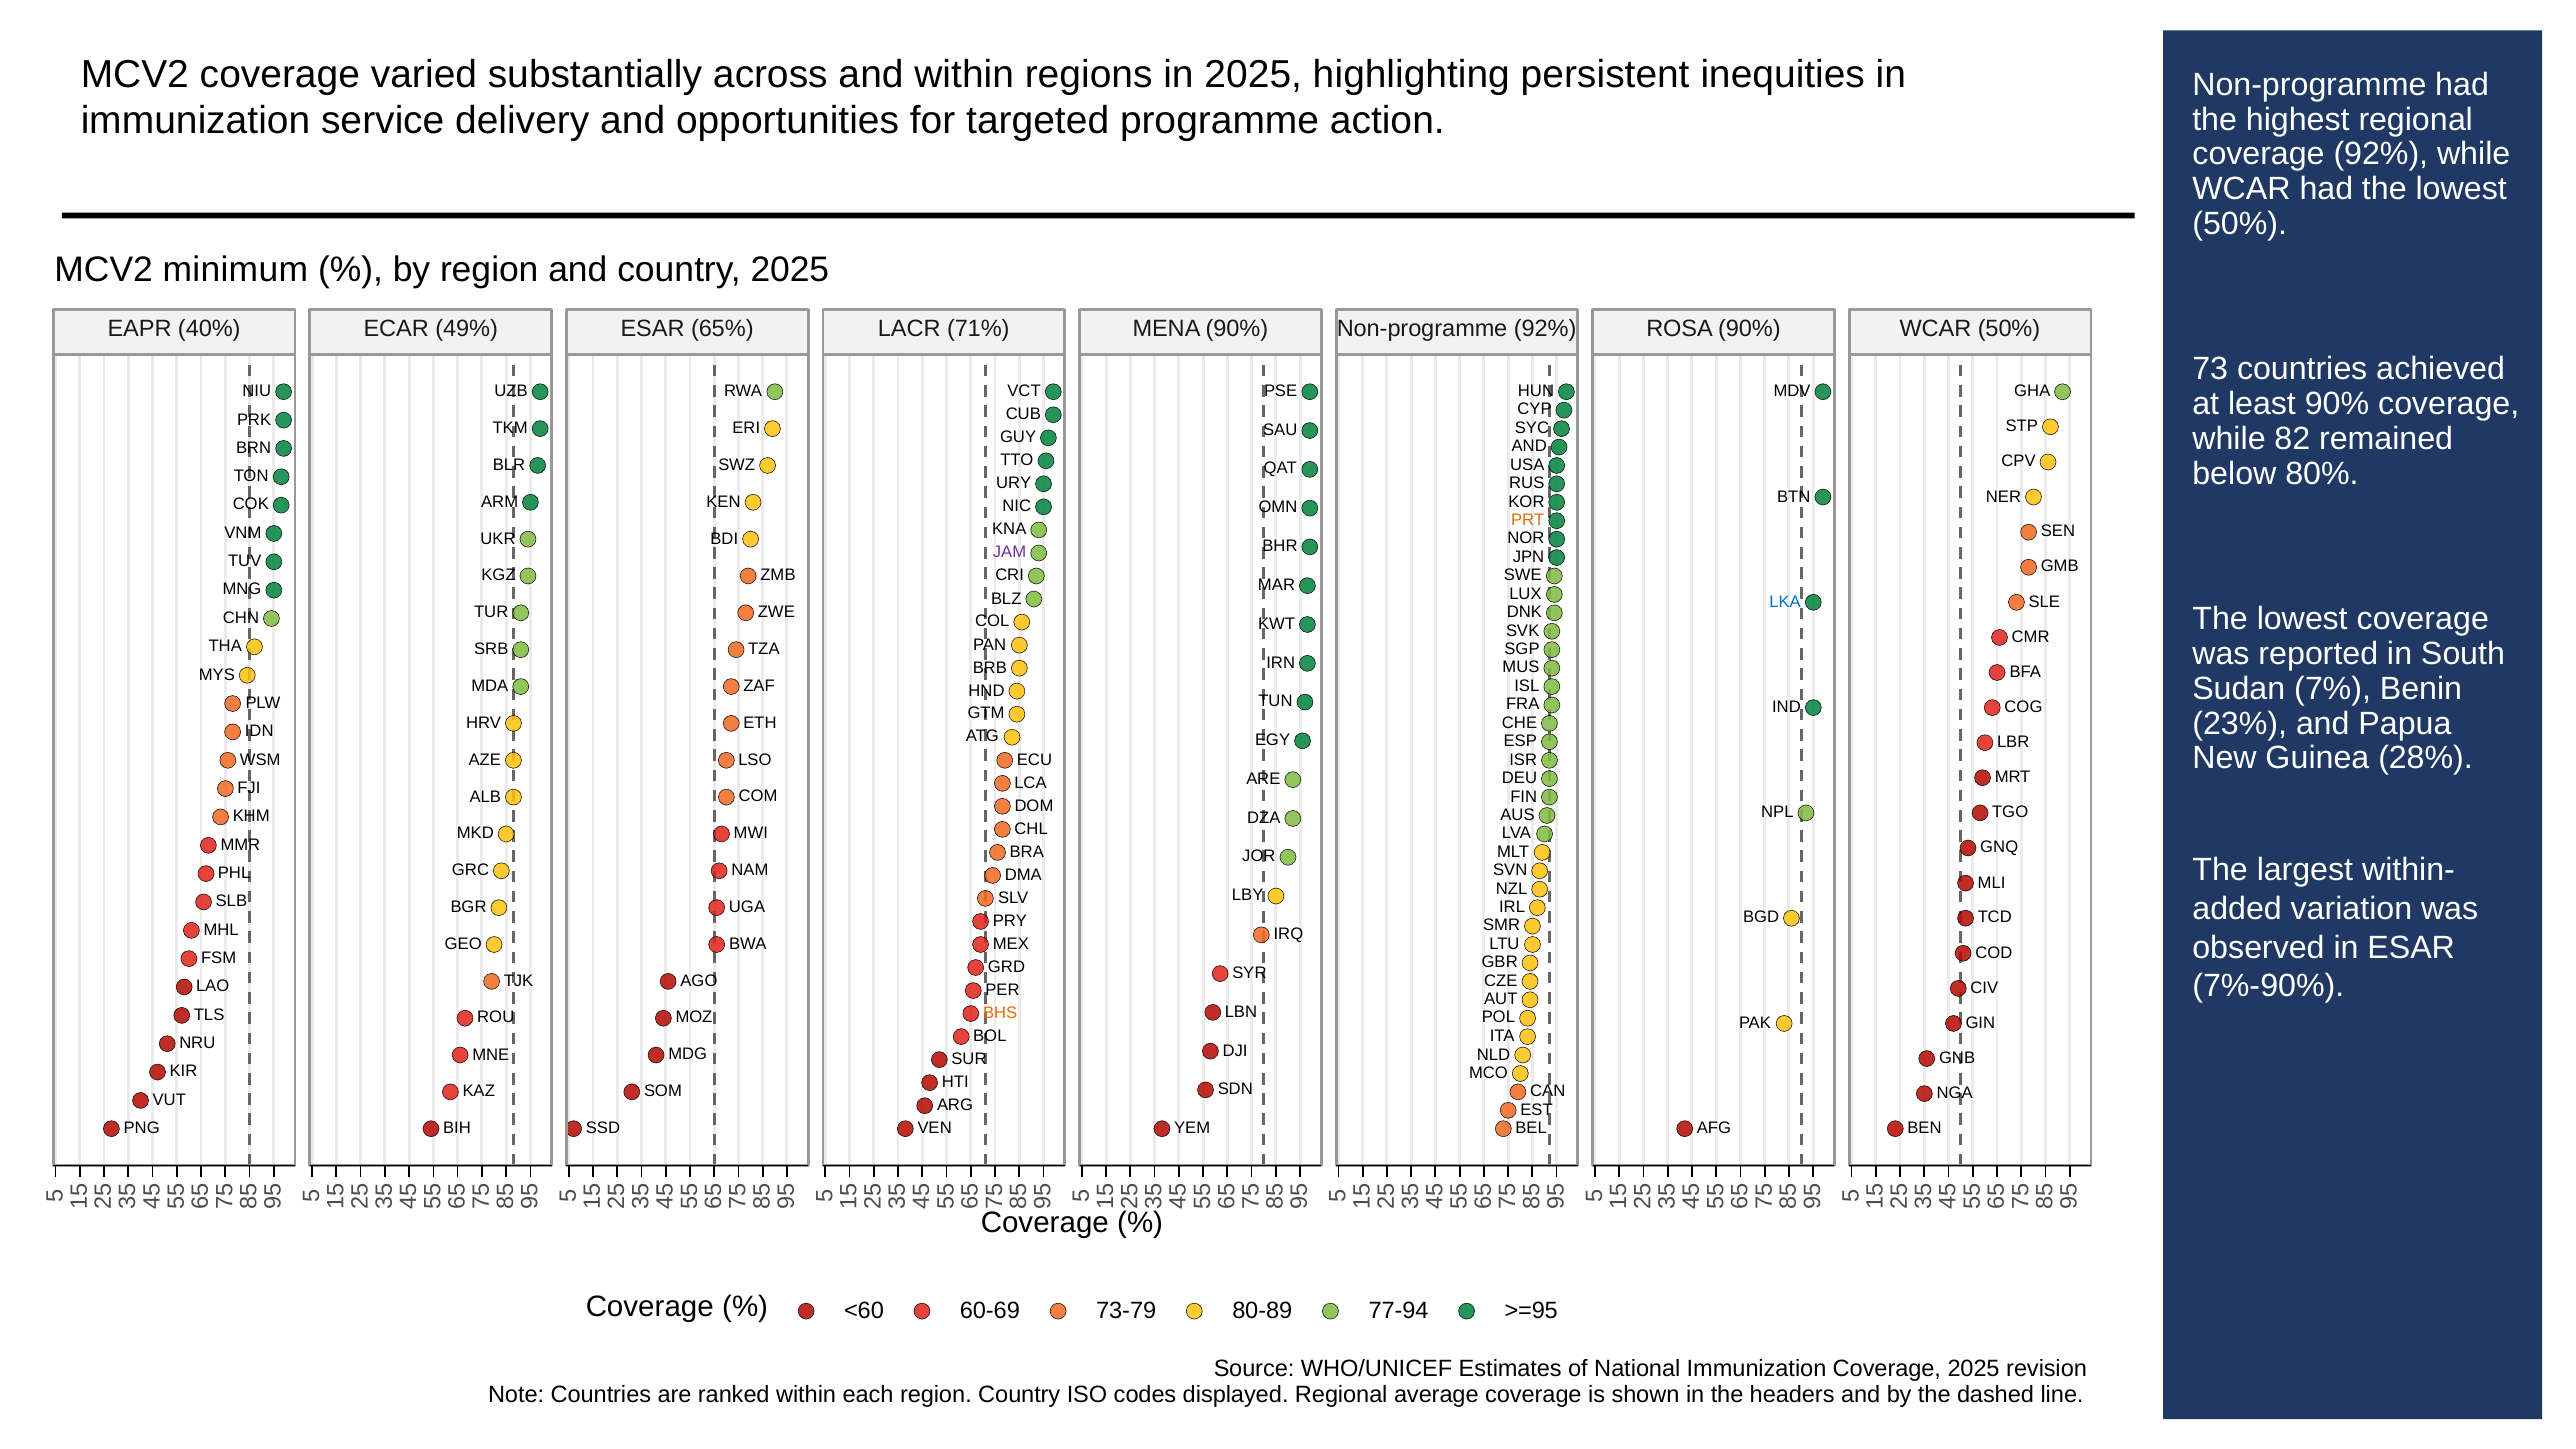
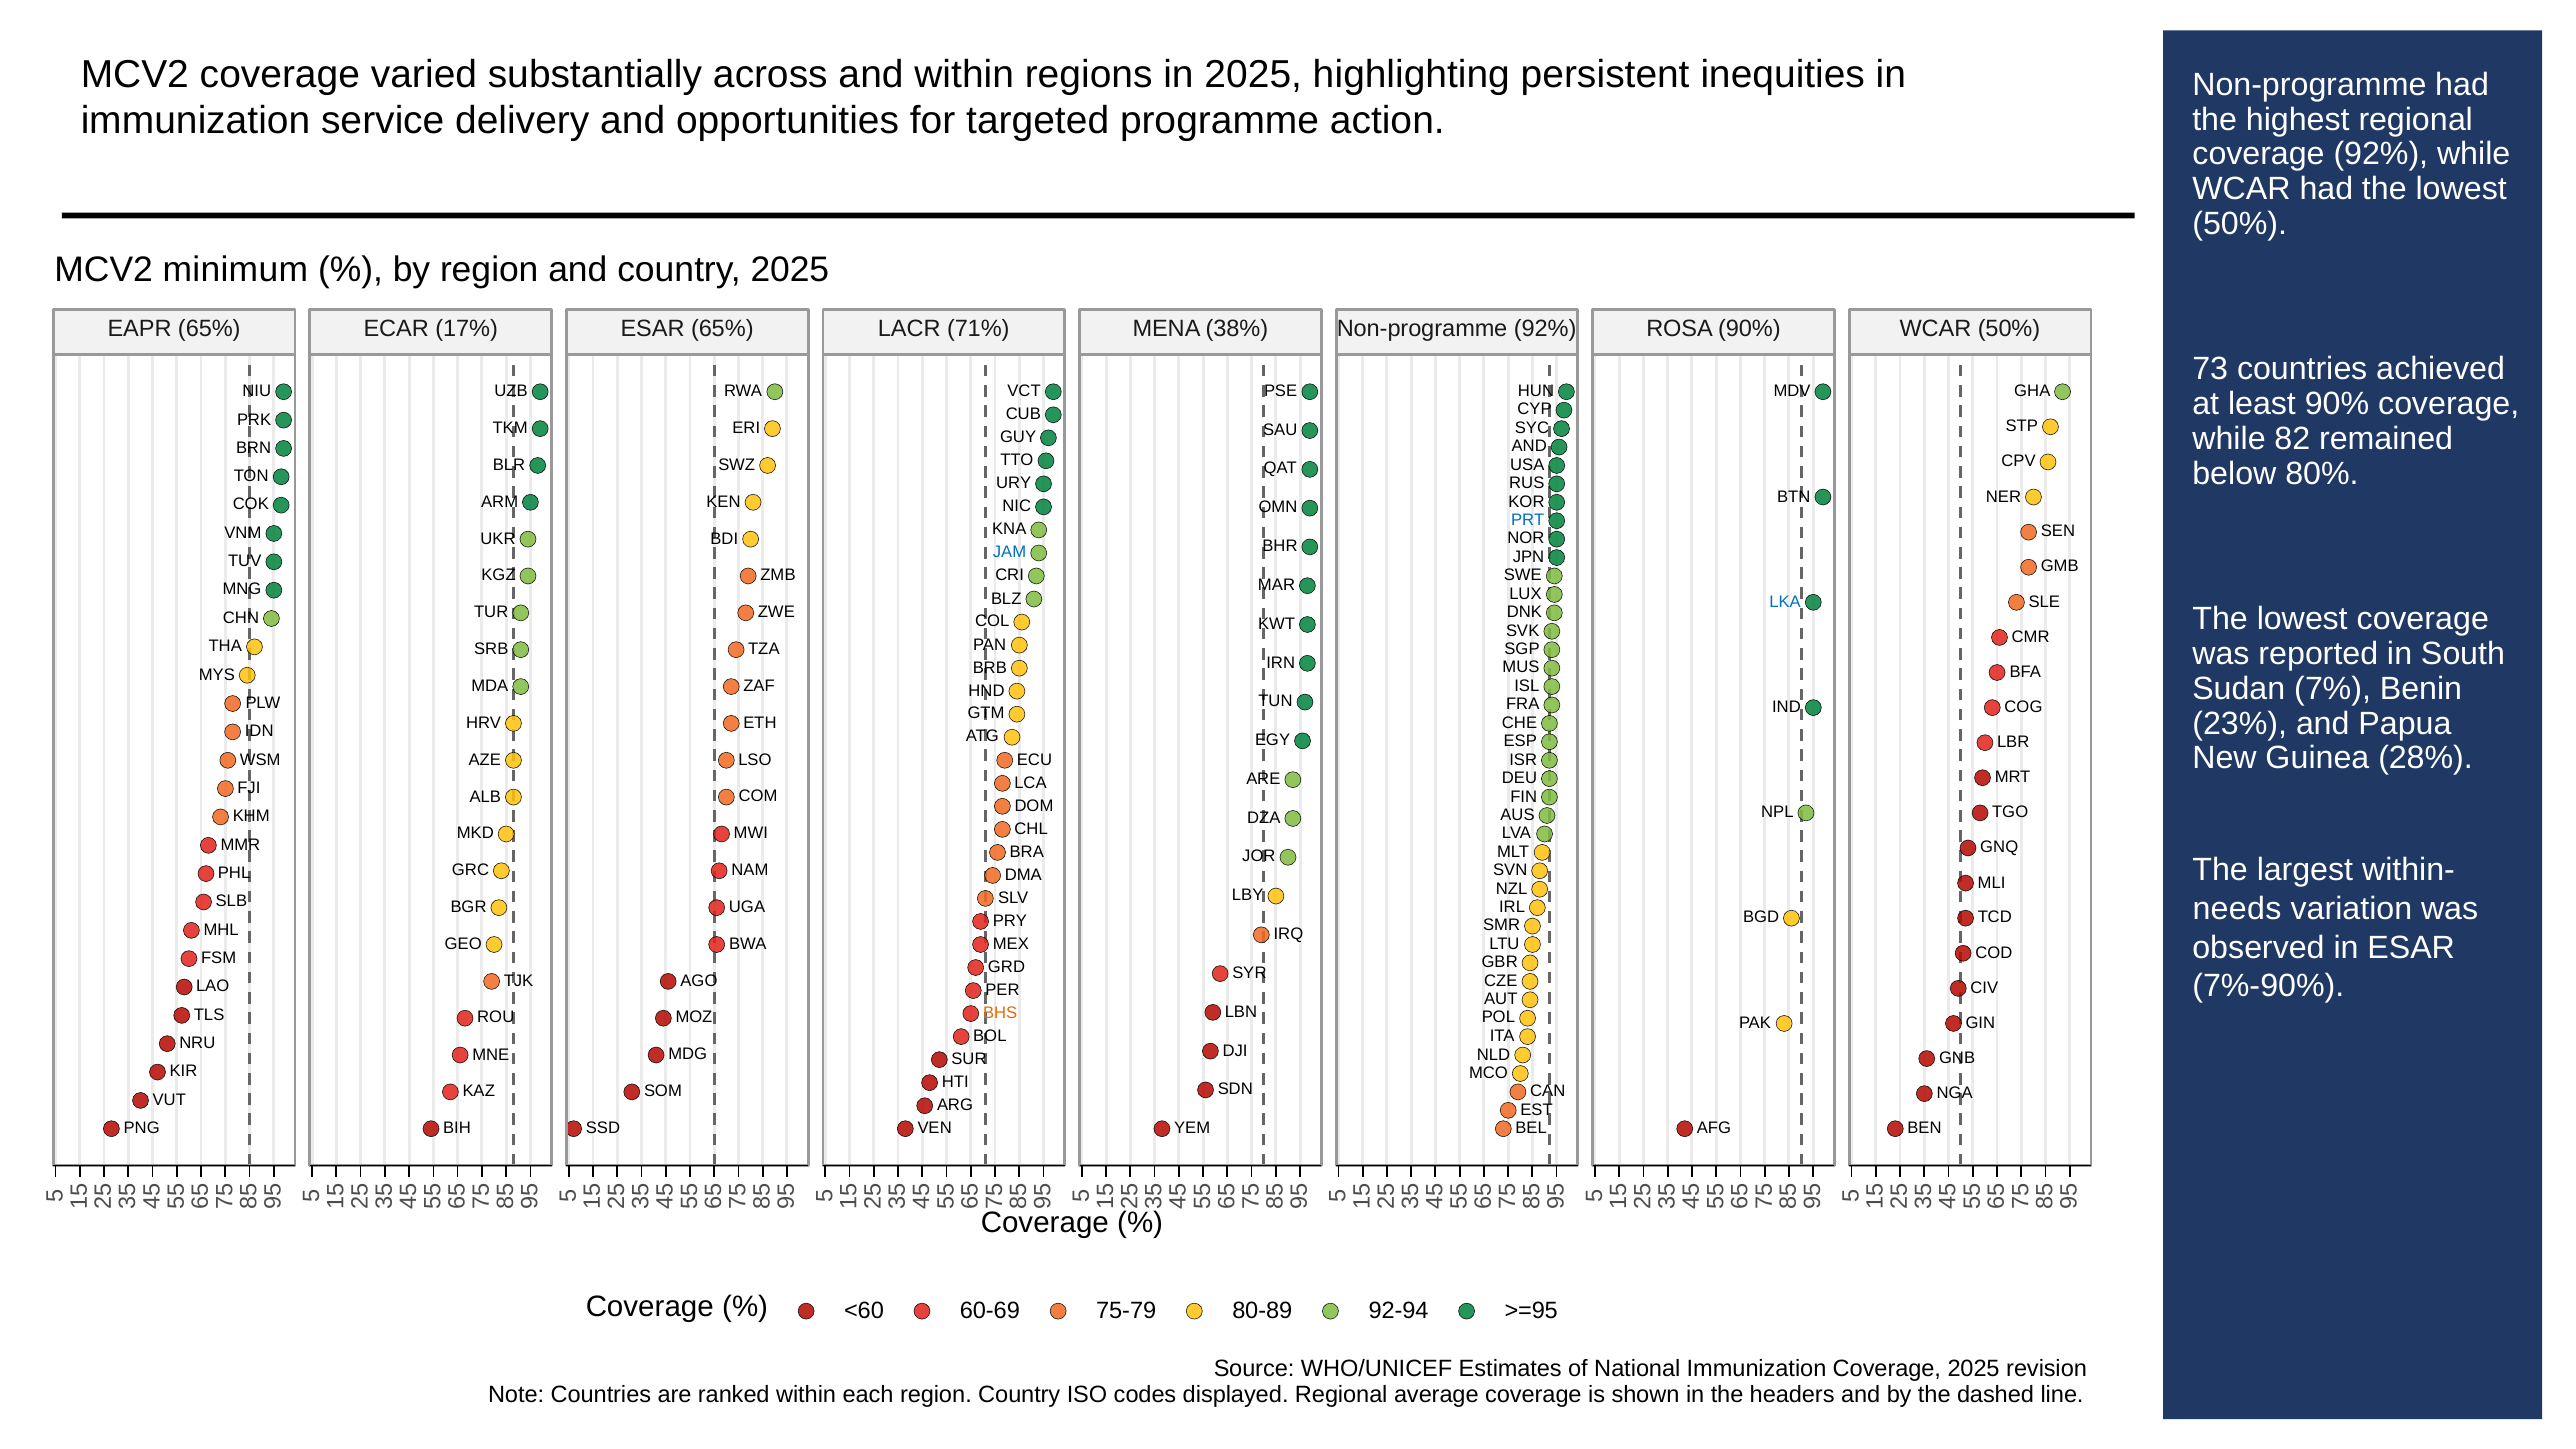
EAPR 40%: 40% -> 65% (209, 329)
49%: 49% -> 17% (467, 329)
MENA 90%: 90% -> 38% (1237, 329)
PRT colour: orange -> blue (1528, 520)
JAM colour: purple -> blue (1010, 552)
added: added -> needs (2237, 909)
73-79: 73-79 -> 75-79 (1126, 1310)
77-94: 77-94 -> 92-94 (1399, 1310)
